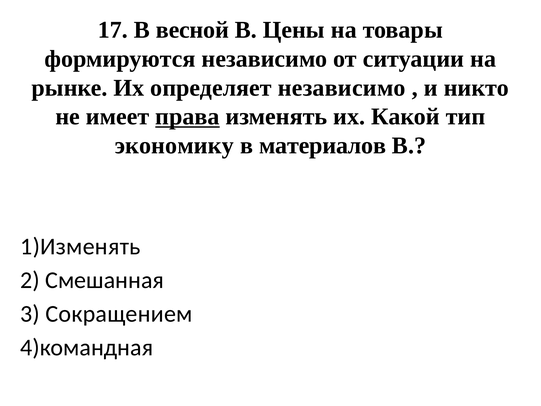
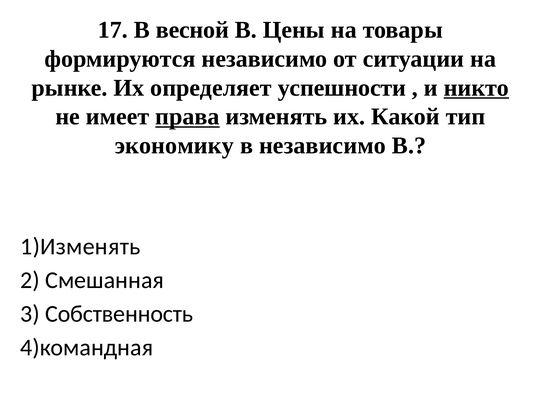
определяет независимо: независимо -> успешности (342, 88)
никто underline: none -> present (476, 88)
в материалов: материалов -> независимо (322, 145)
Сокращением: Сокращением -> Собственность (119, 314)
